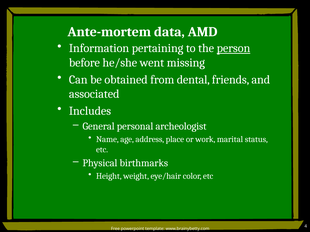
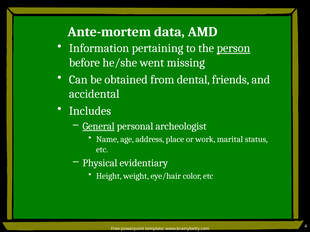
associated: associated -> accidental (94, 94)
General underline: none -> present (99, 126)
birthmarks: birthmarks -> evidentiary (144, 163)
